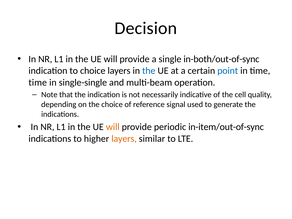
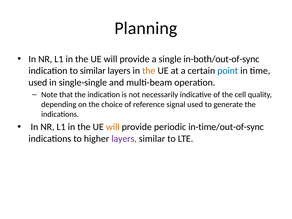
Decision: Decision -> Planning (146, 28)
to choice: choice -> similar (93, 71)
the colour: blue -> orange (149, 71)
time: time -> used (38, 82)
in-item/out-of-sync: in-item/out-of-sync -> in-time/out-of-sync (226, 127)
layers colour: orange -> purple (124, 139)
